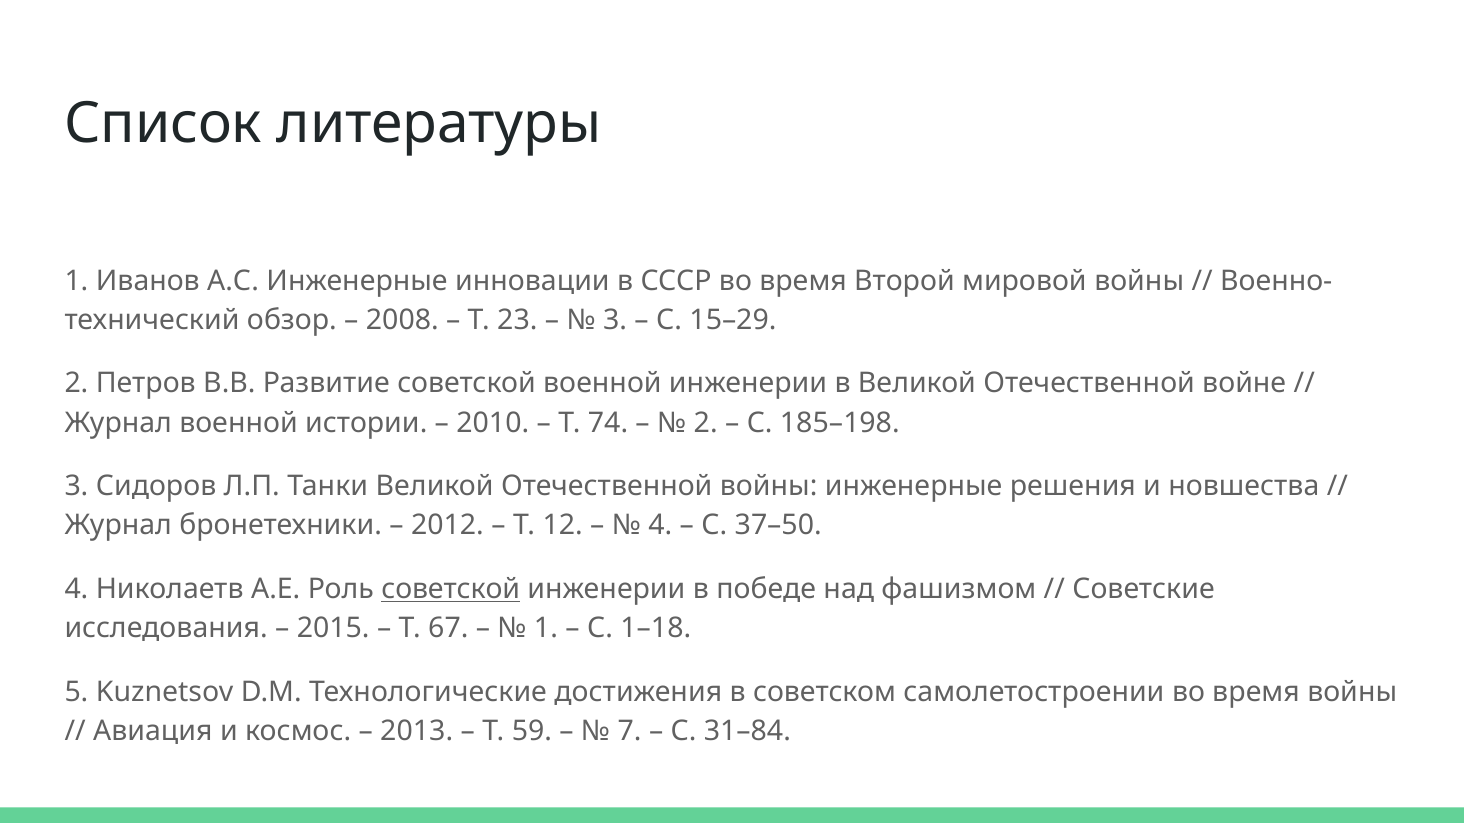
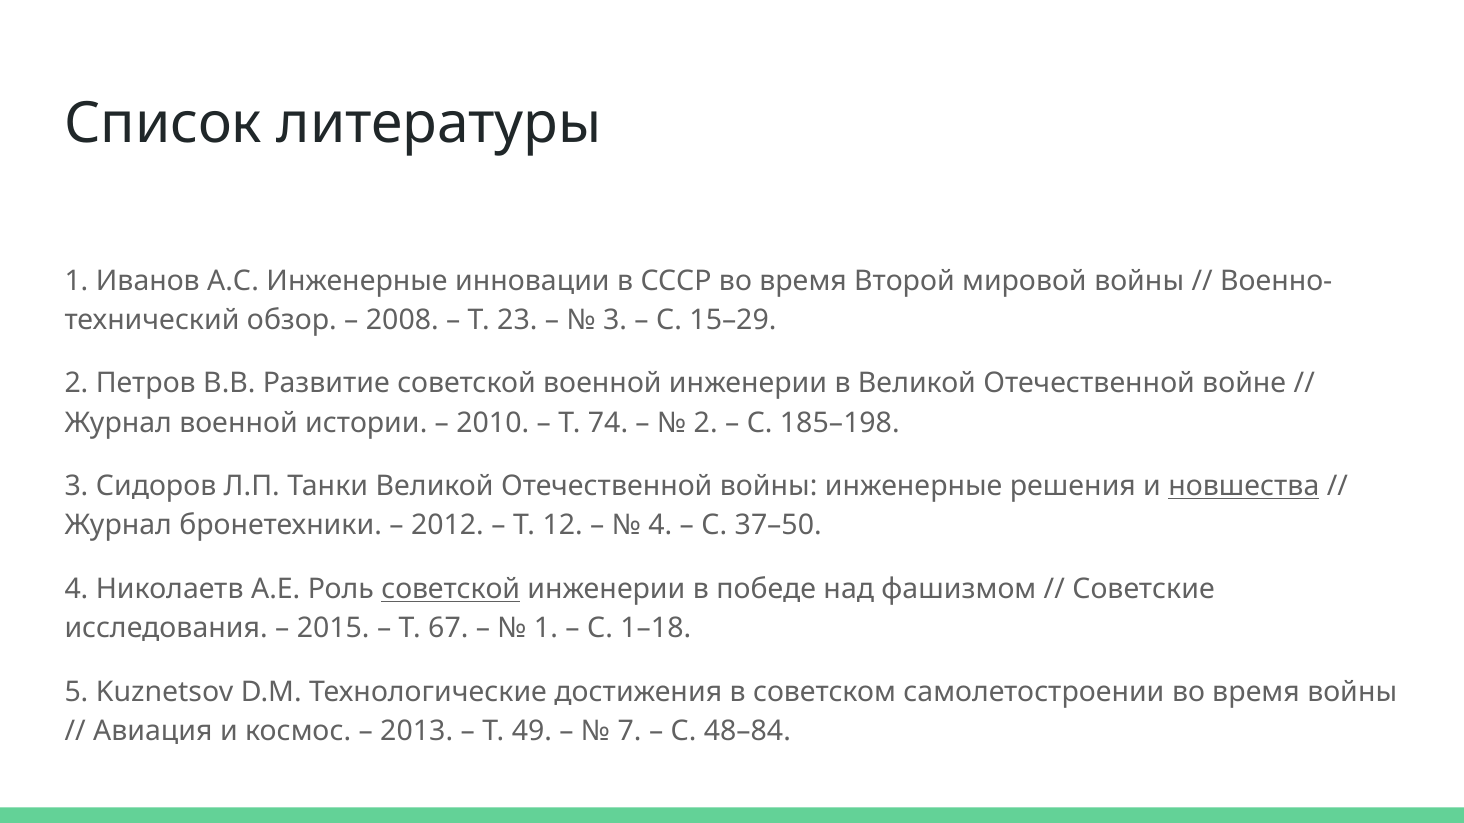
новшества underline: none -> present (1244, 487)
59: 59 -> 49 (532, 732)
31–84: 31–84 -> 48–84 (747, 732)
